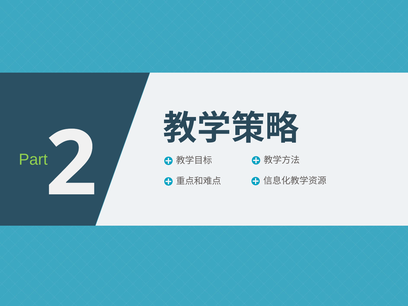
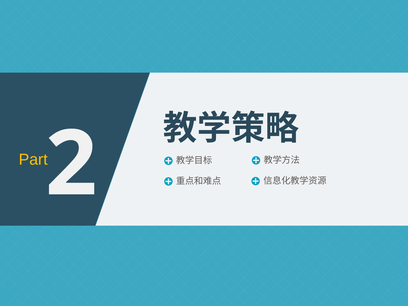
Part colour: light green -> yellow (33, 160)
